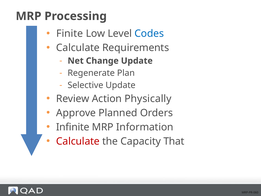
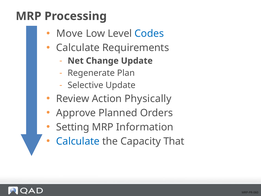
Finite: Finite -> Move (70, 34)
Infinite: Infinite -> Setting (73, 127)
Calculate colour: red -> blue (78, 141)
